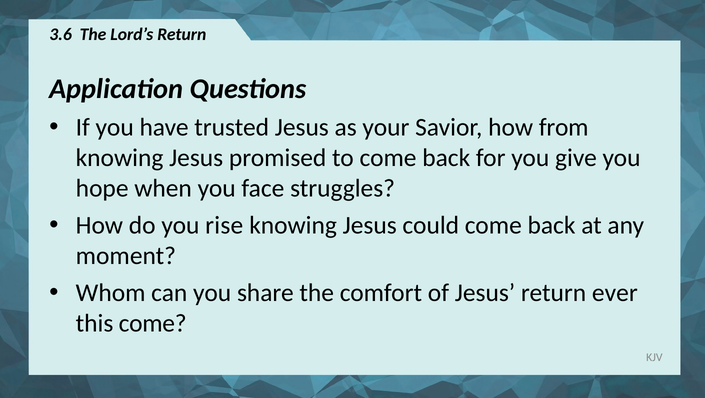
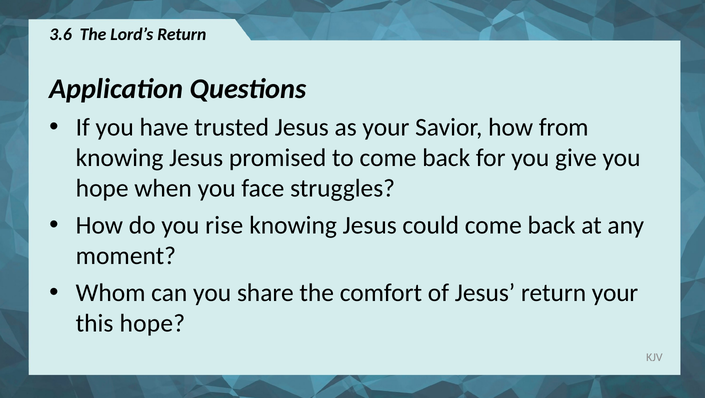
return ever: ever -> your (615, 293)
this come: come -> hope (152, 323)
